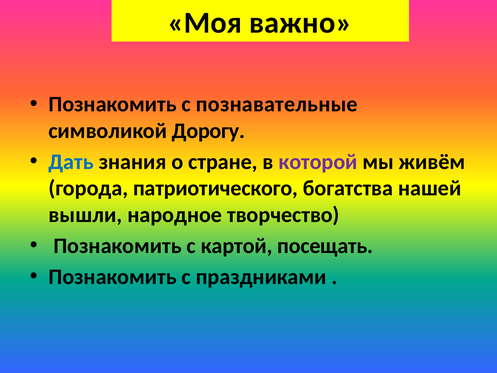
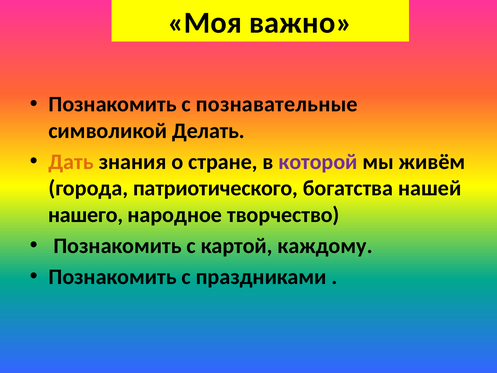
Дорогу: Дорогу -> Делать (208, 131)
Дать colour: blue -> orange (71, 162)
вышли: вышли -> нашего (86, 215)
посещать: посещать -> каждому (325, 246)
